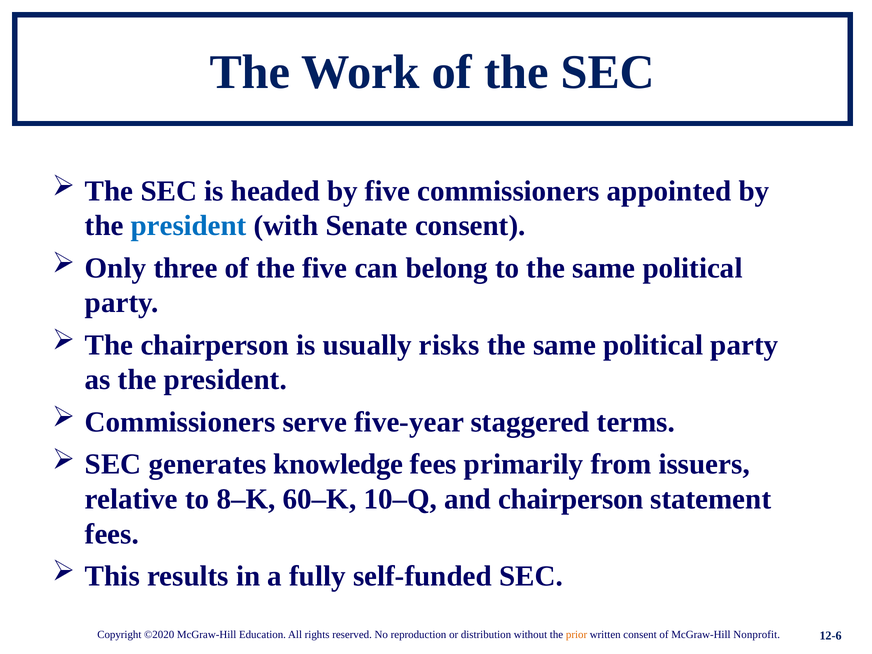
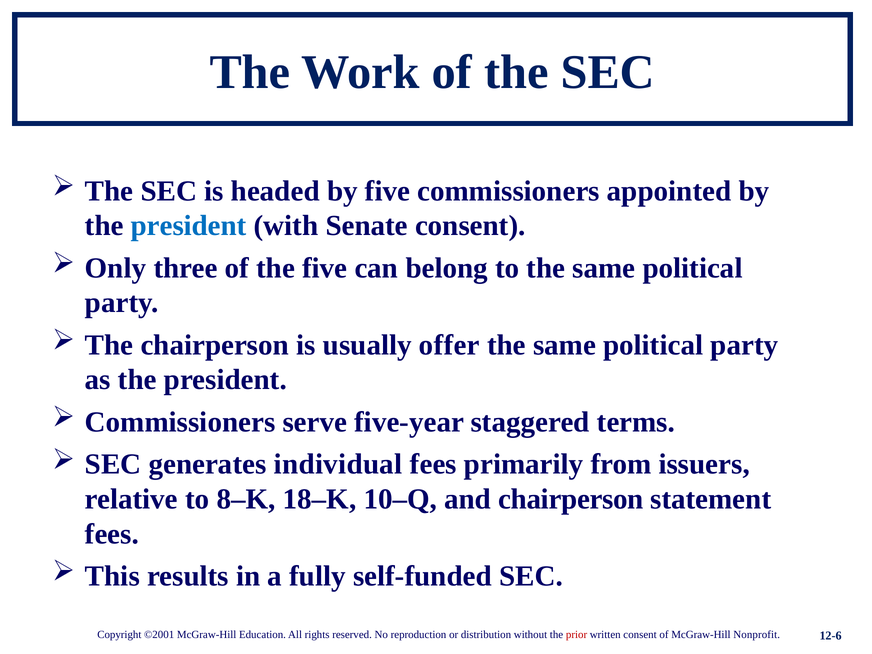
risks: risks -> offer (449, 345)
knowledge: knowledge -> individual (338, 464)
60–K: 60–K -> 18–K (320, 499)
©2020: ©2020 -> ©2001 (159, 635)
prior colour: orange -> red (577, 635)
